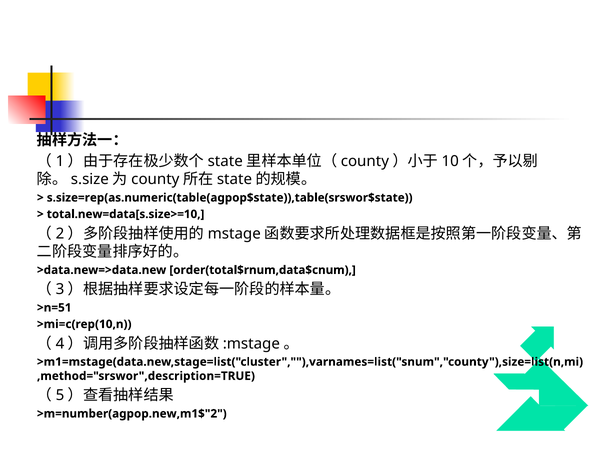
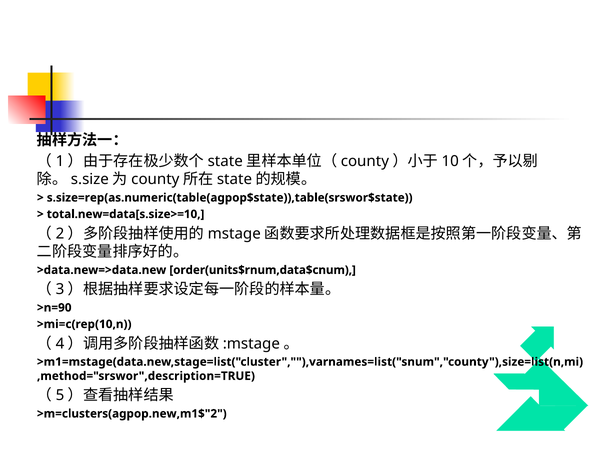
order(total$rnum,data$cnum: order(total$rnum,data$cnum -> order(units$rnum,data$cnum (263, 270)
>n=51: >n=51 -> >n=90 (54, 308)
>m=number(agpop.new,m1$"2: >m=number(agpop.new,m1$"2 -> >m=clusters(agpop.new,m1$"2 (132, 413)
